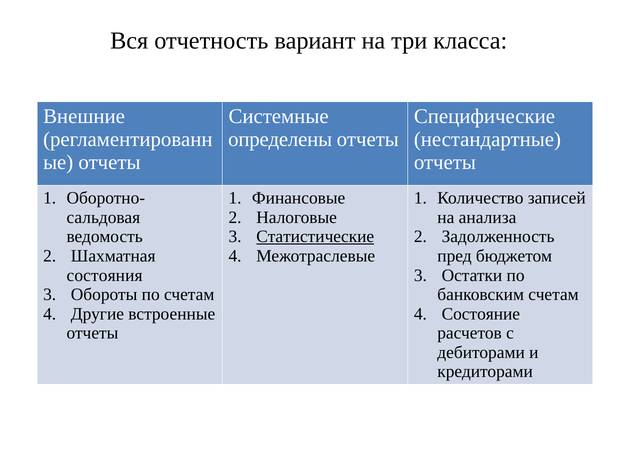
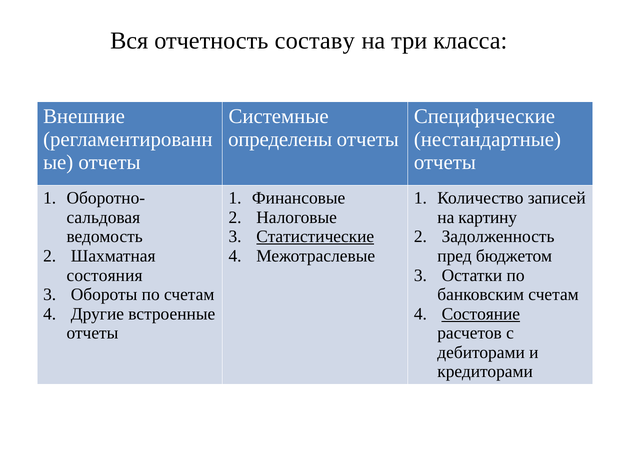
вариант: вариант -> составу (315, 41)
анализа: анализа -> картину (488, 217)
Состояние underline: none -> present (481, 314)
